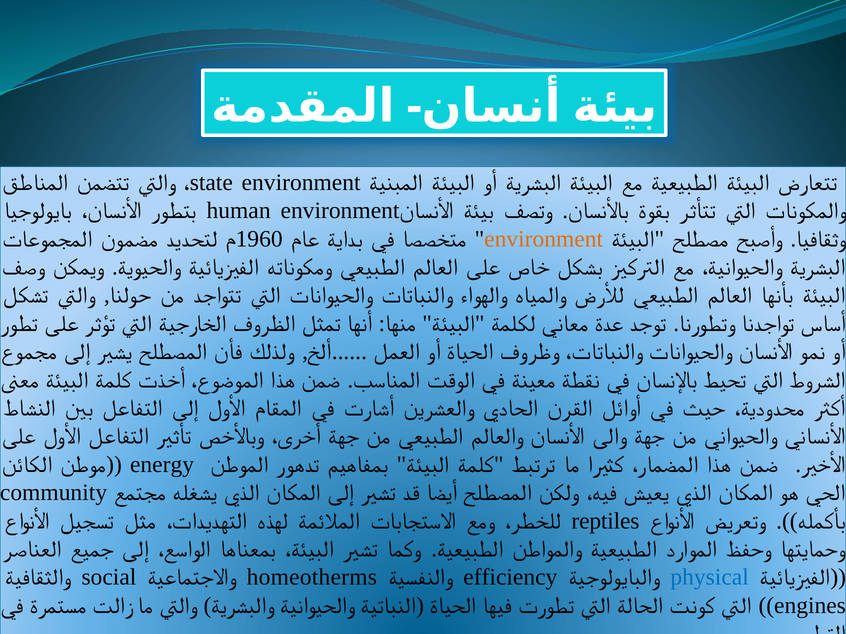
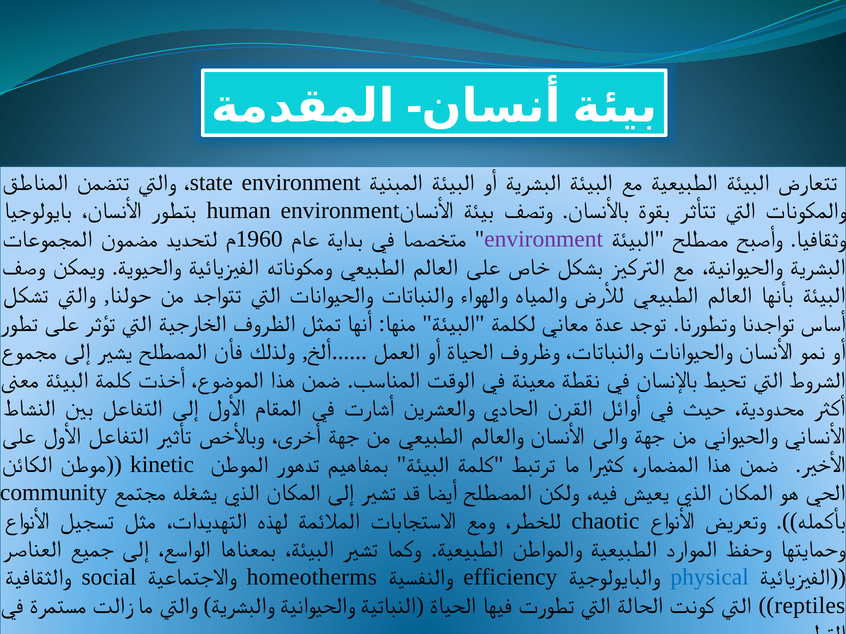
environment colour: orange -> purple (544, 239)
energy: energy -> kinetic (162, 465)
reptiles: reptiles -> chaotic (605, 521)
engines: engines -> reptiles (810, 606)
